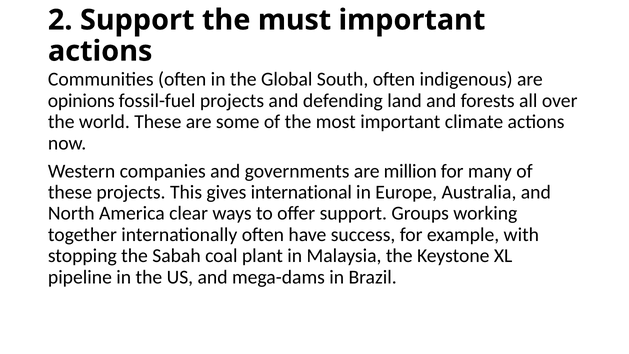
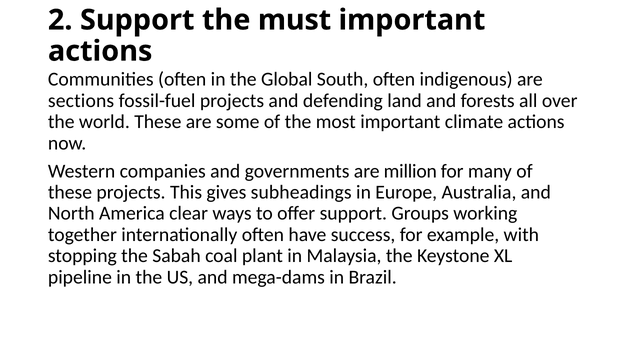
opinions: opinions -> sections (81, 101)
international: international -> subheadings (301, 192)
